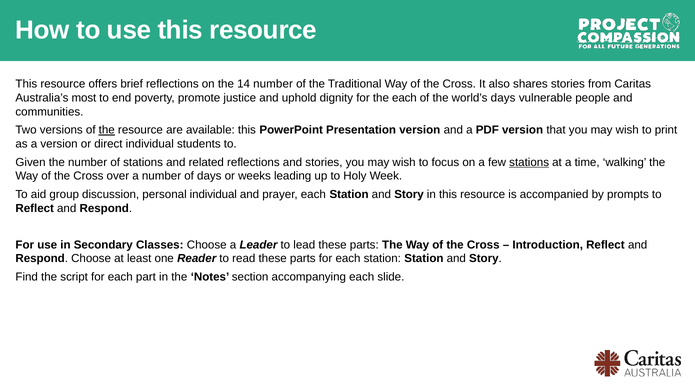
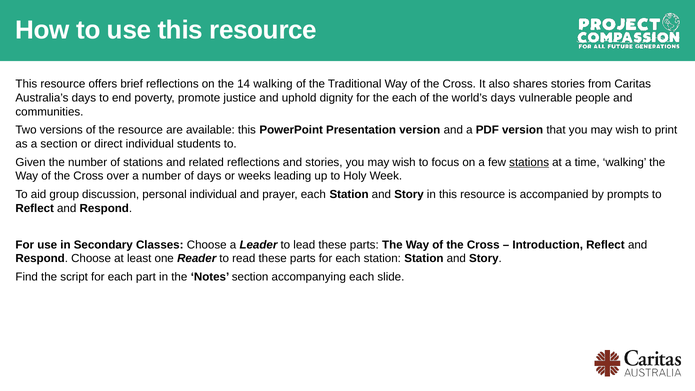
14 number: number -> walking (273, 84)
Australia’s most: most -> days (84, 98)
the underline: present -> none (107, 130)
a version: version -> section (59, 144)
